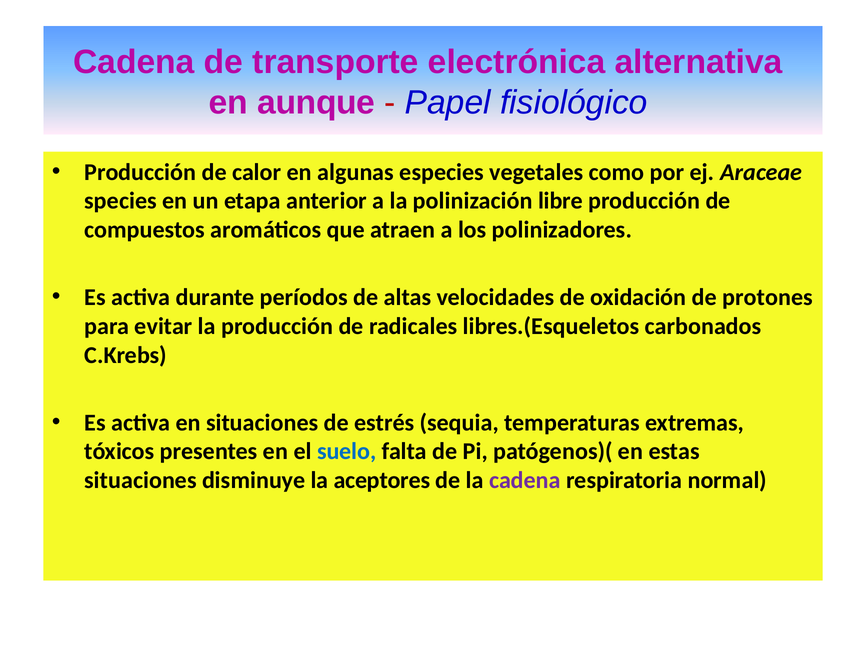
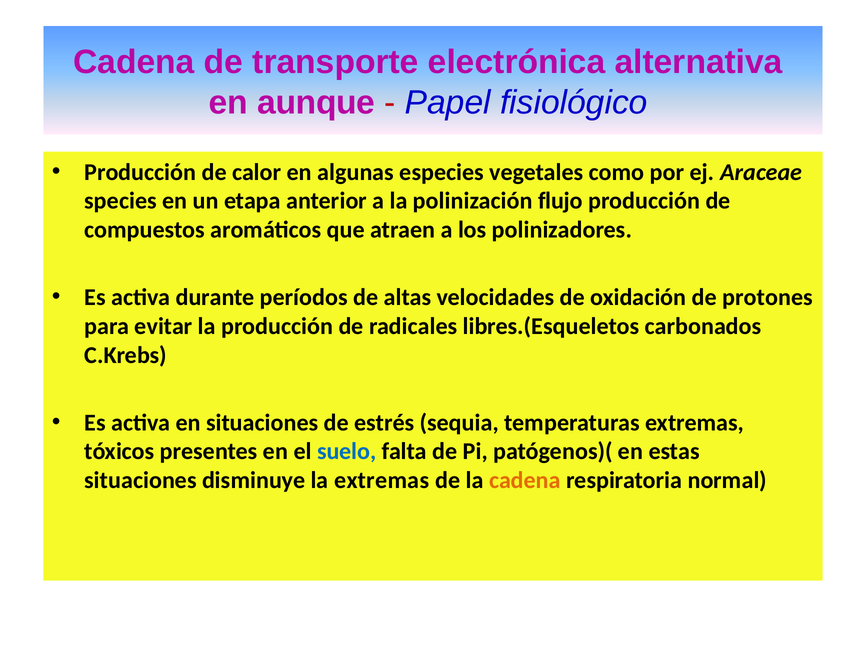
libre: libre -> flujo (560, 201)
la aceptores: aceptores -> extremas (382, 480)
cadena colour: purple -> orange (525, 480)
